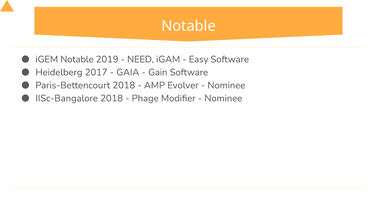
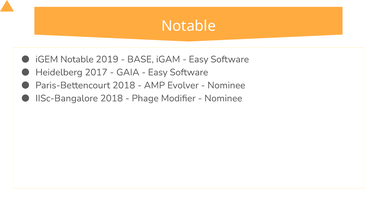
NEED: NEED -> BASE (141, 59)
Gain: Gain -> Easy (158, 72)
